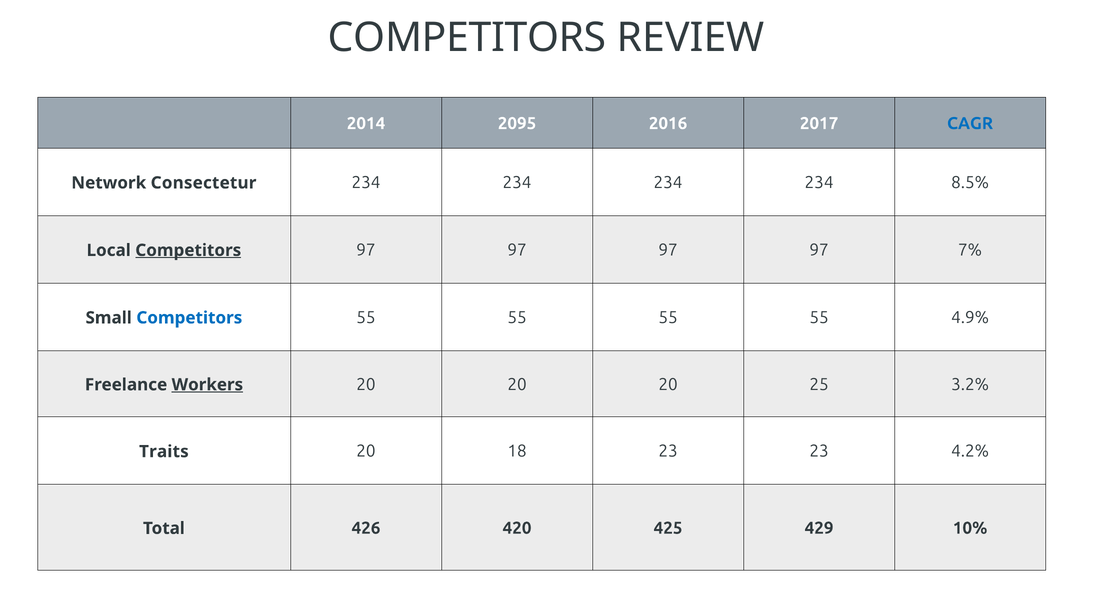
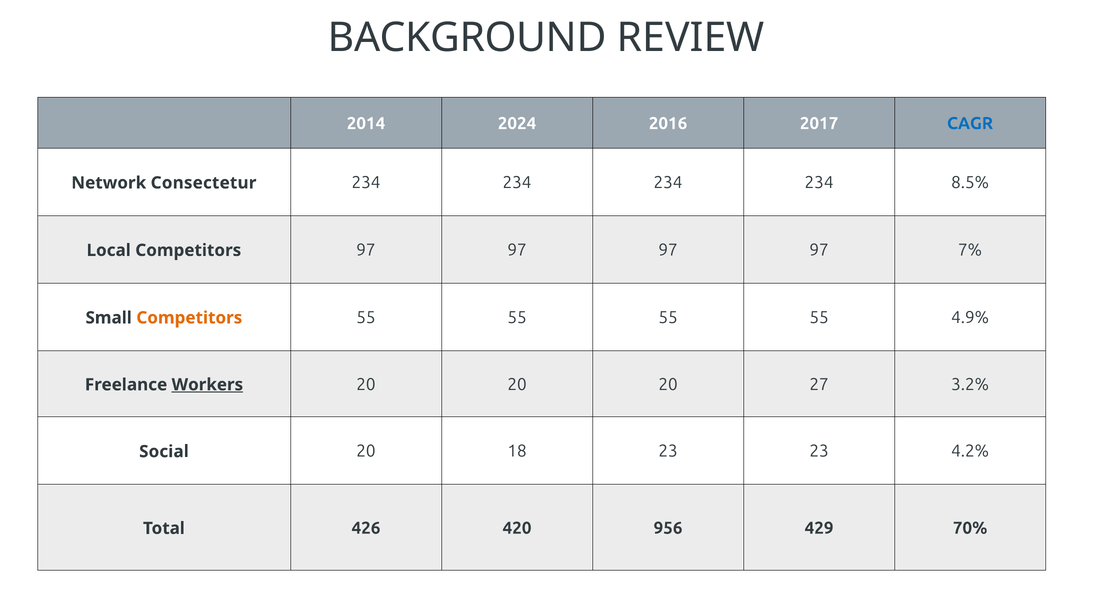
COMPETITORS: COMPETITORS -> BACKGROUND (467, 38)
2095: 2095 -> 2024 (517, 123)
Competitors underline: present -> none (188, 250)
Competitors colour: blue -> orange (189, 318)
25: 25 -> 27 (819, 384)
Traits: Traits -> Social (164, 451)
425: 425 -> 956 (668, 528)
10%: 10% -> 70% (970, 528)
